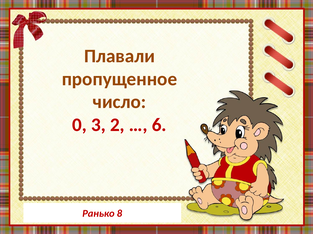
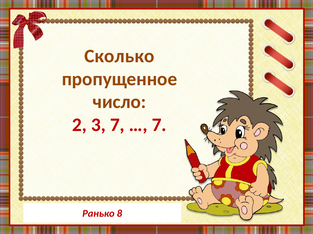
Плавали: Плавали -> Сколько (119, 56)
0: 0 -> 2 (80, 125)
3 2: 2 -> 7 (117, 125)
6: 6 -> 7 (159, 125)
